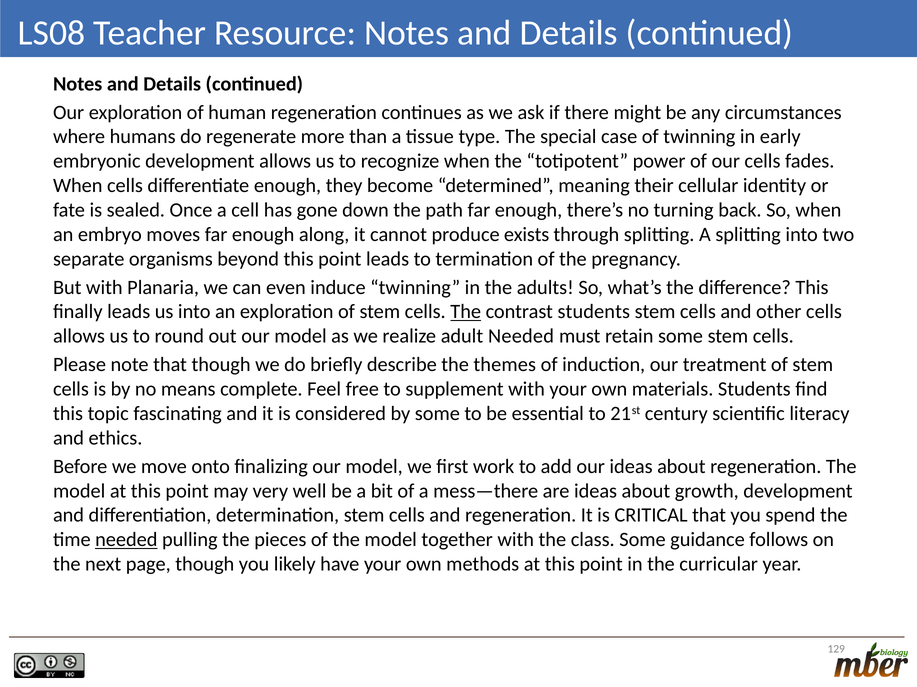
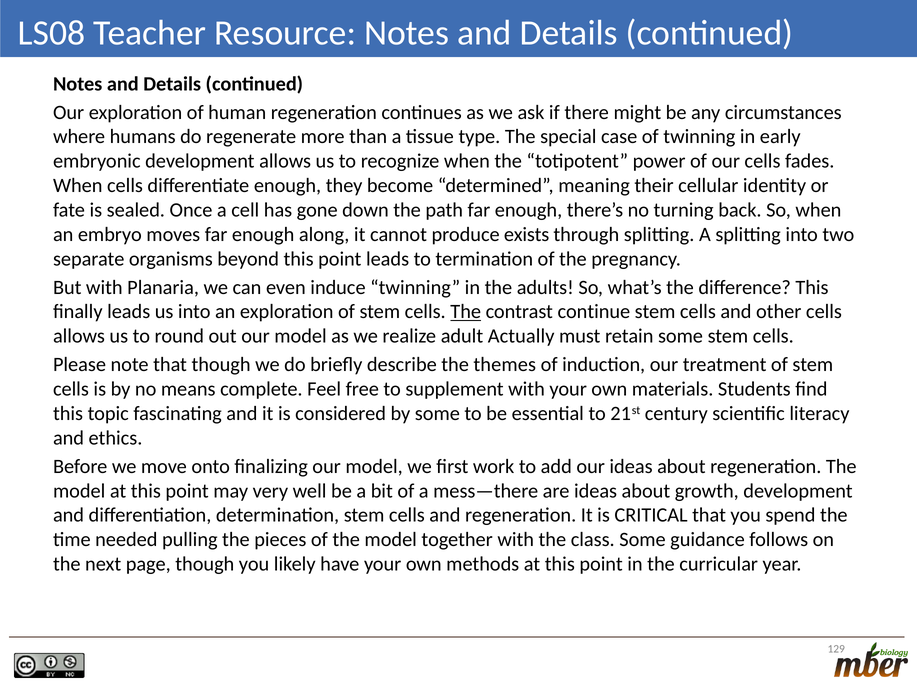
contrast students: students -> continue (594, 312)
adult Needed: Needed -> Actually (521, 337)
needed underline: present -> none (126, 540)
